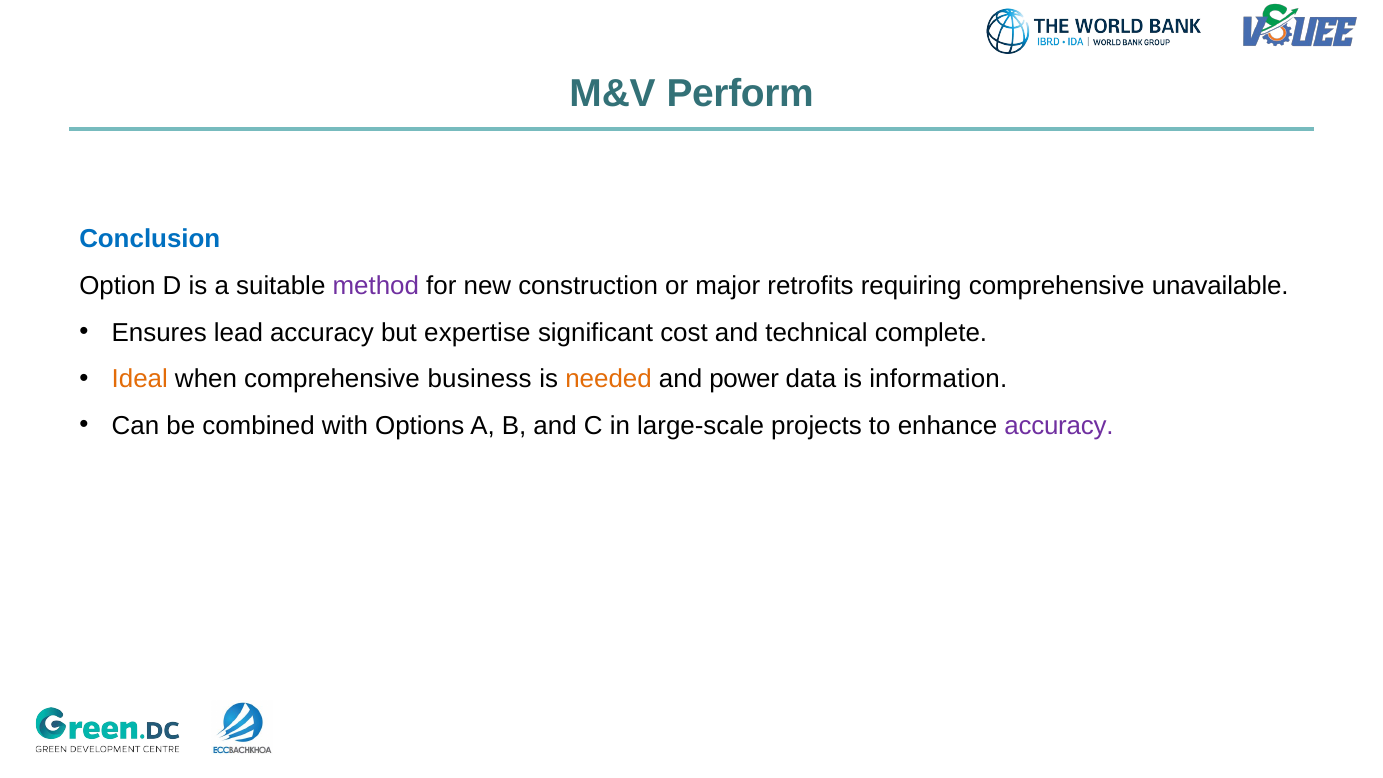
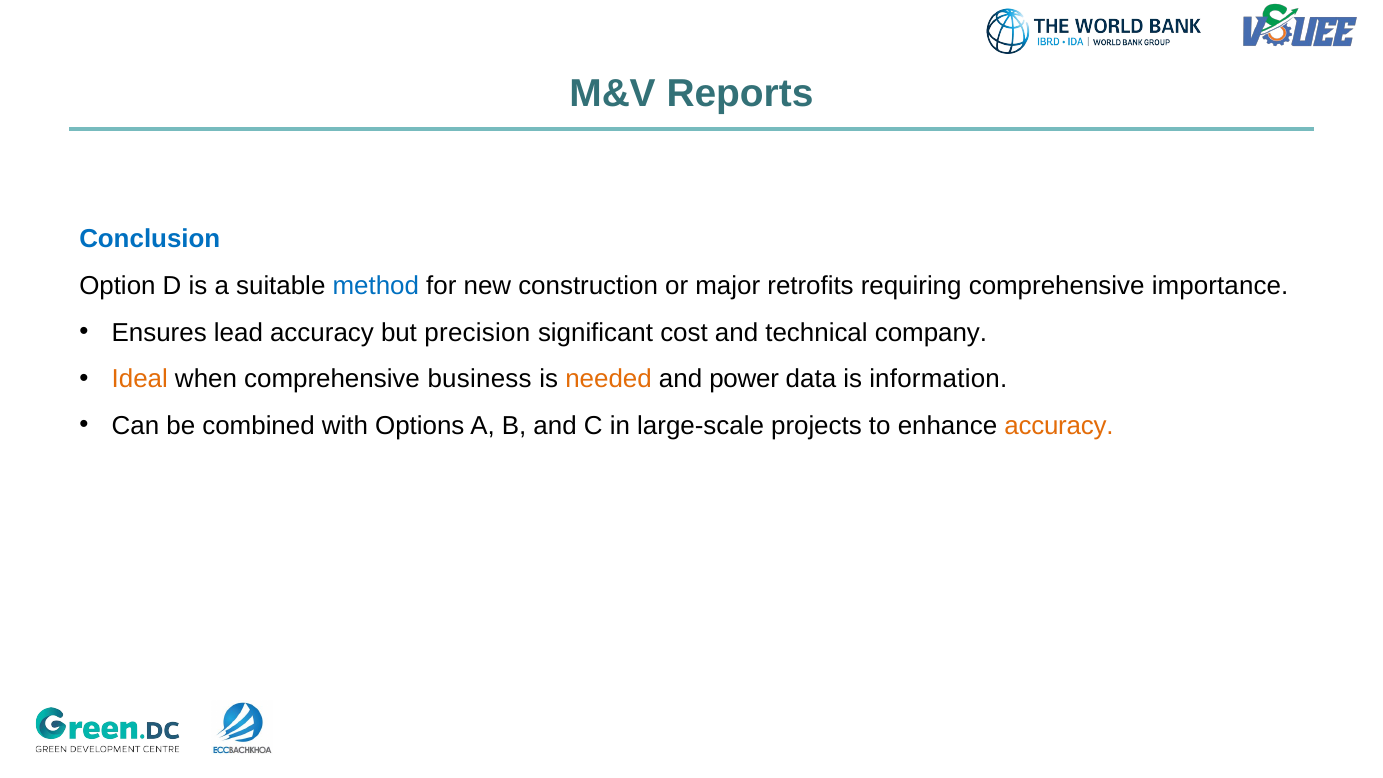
Perform: Perform -> Reports (740, 93)
method colour: purple -> blue (376, 286)
unavailable: unavailable -> importance (1220, 286)
expertise: expertise -> precision (477, 332)
complete: complete -> company (931, 332)
accuracy colour: purple -> orange (1059, 426)
